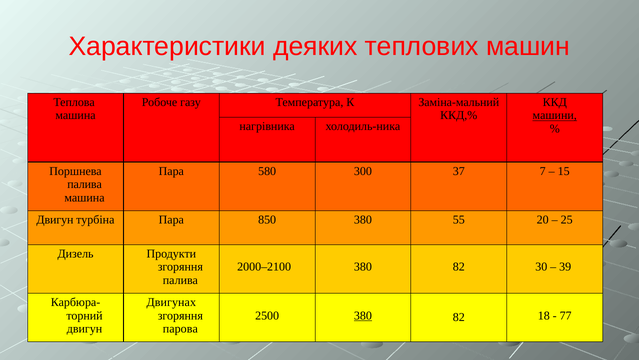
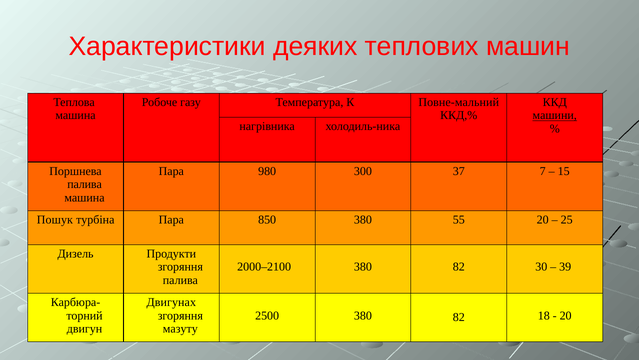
Заміна-мальний: Заміна-мальний -> Повне-мальний (459, 102)
580: 580 -> 980 (267, 171)
Двигун: Двигун -> Пошук (55, 219)
380 underline: present -> none (363, 315)
77: 77 -> 20 (566, 315)
парова: парова -> мазуту (180, 328)
